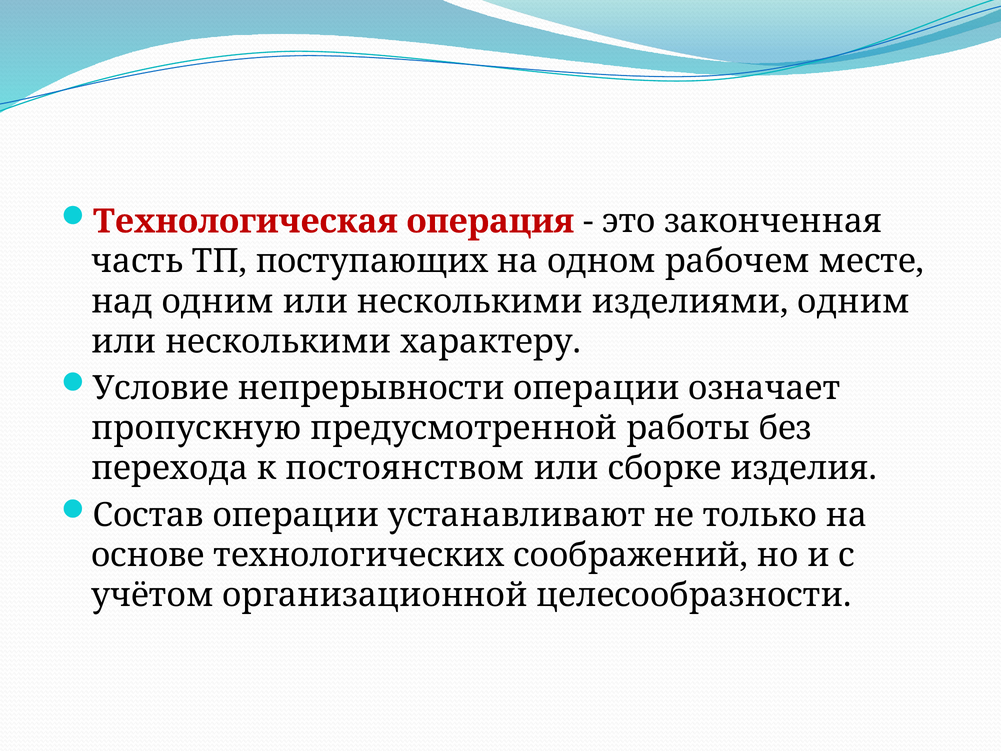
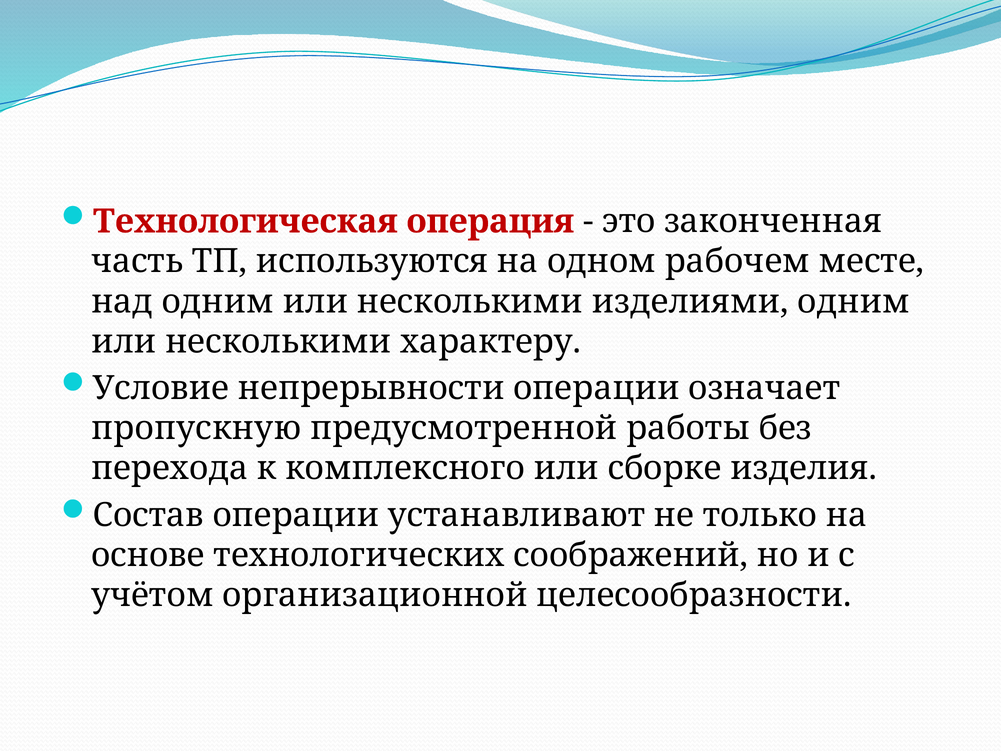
поступающих: поступающих -> используются (372, 261)
постоянством: постоянством -> комплексного (405, 468)
